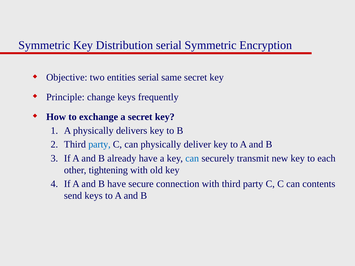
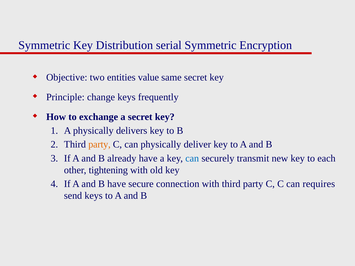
entities serial: serial -> value (148, 78)
party colour: blue -> orange (99, 145)
contents: contents -> requires (319, 184)
